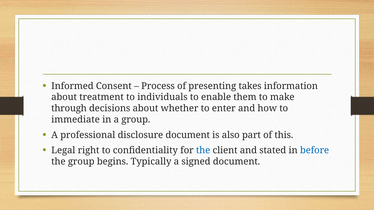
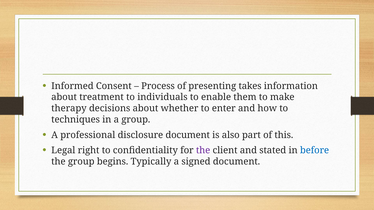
through: through -> therapy (69, 109)
immediate: immediate -> techniques (76, 120)
the colour: blue -> purple (203, 151)
